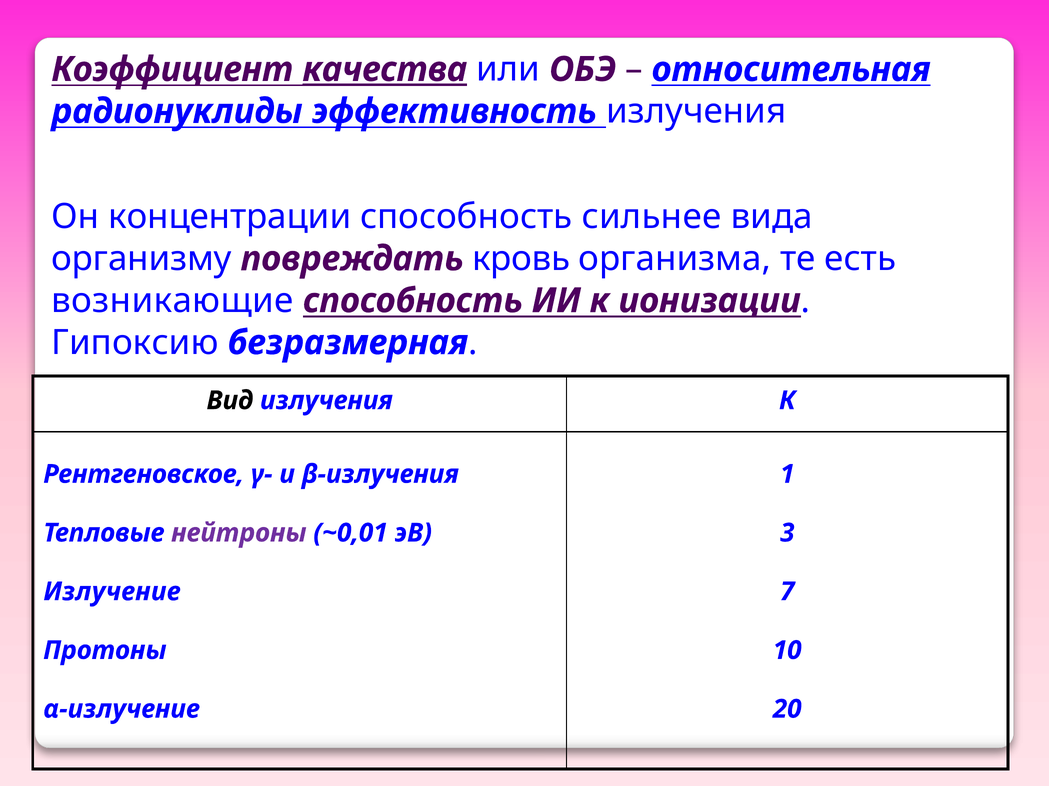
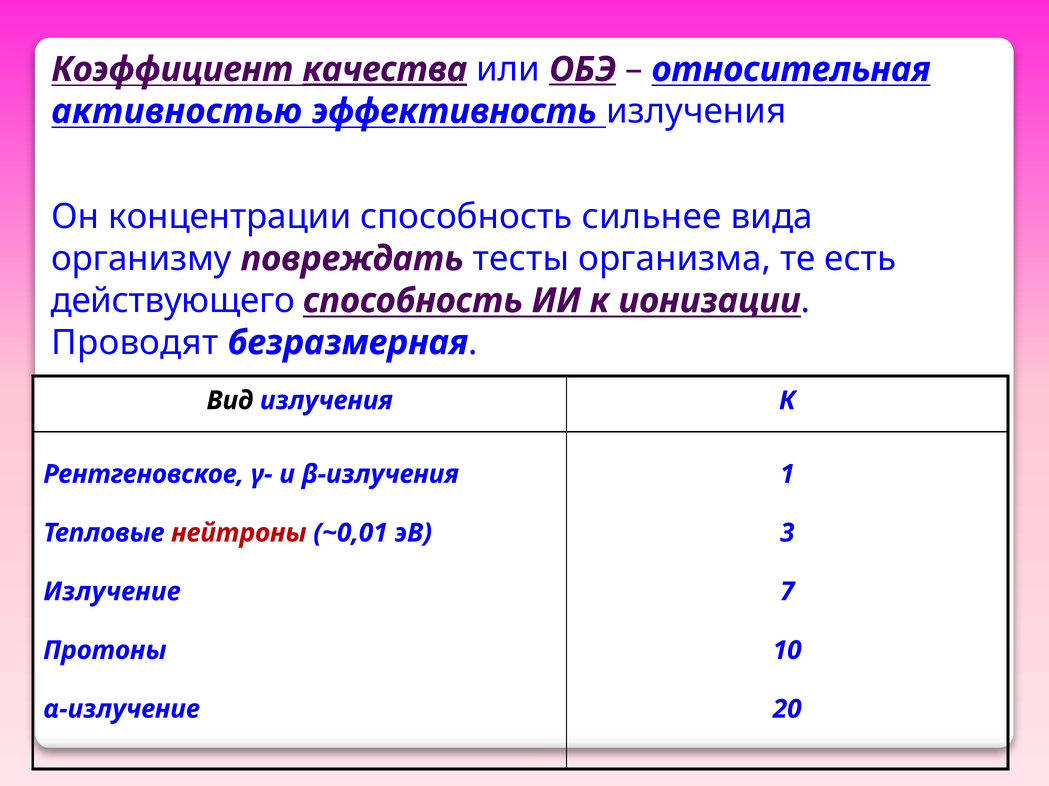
ОБЭ underline: none -> present (583, 70)
радионуклиды: радионуклиды -> активностью (177, 111)
кровь: кровь -> тесты (521, 259)
возникающие: возникающие -> действующего (173, 301)
Гипоксию: Гипоксию -> Проводят (135, 343)
нейтроны colour: purple -> red (239, 533)
